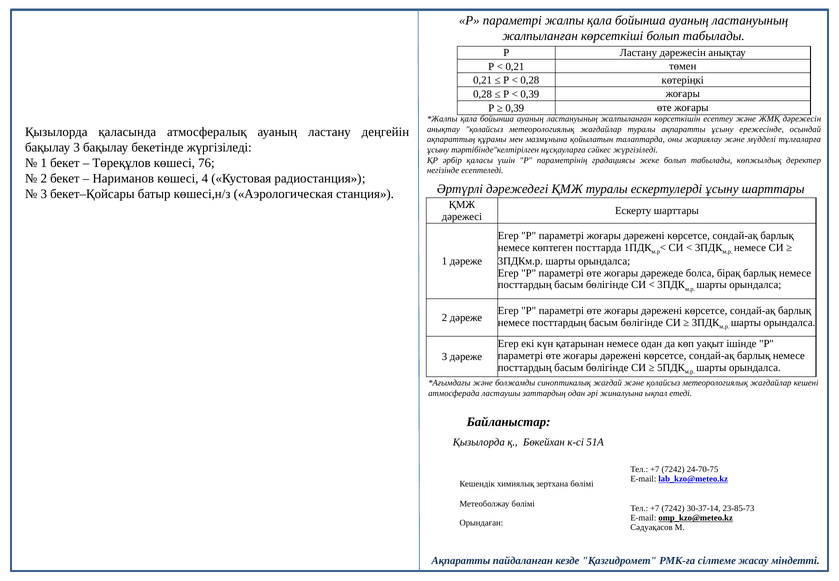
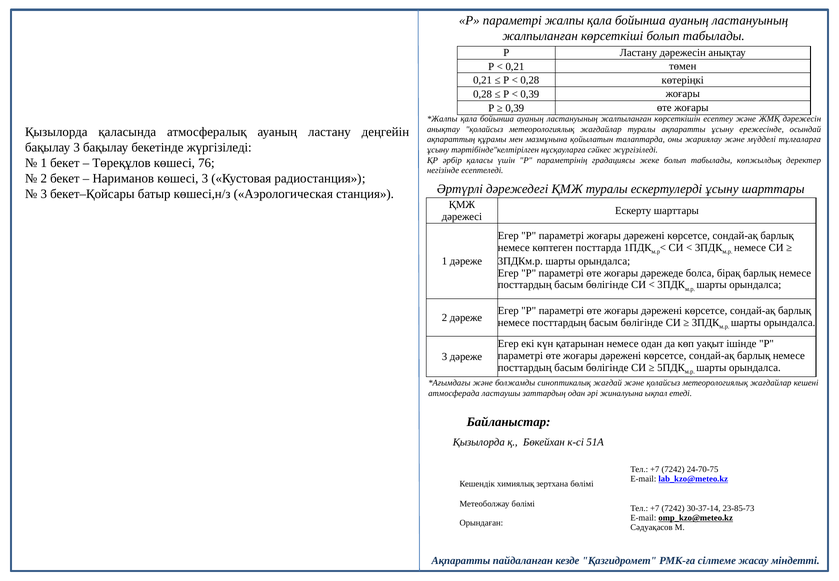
көшесі 4: 4 -> 3 (205, 179)
